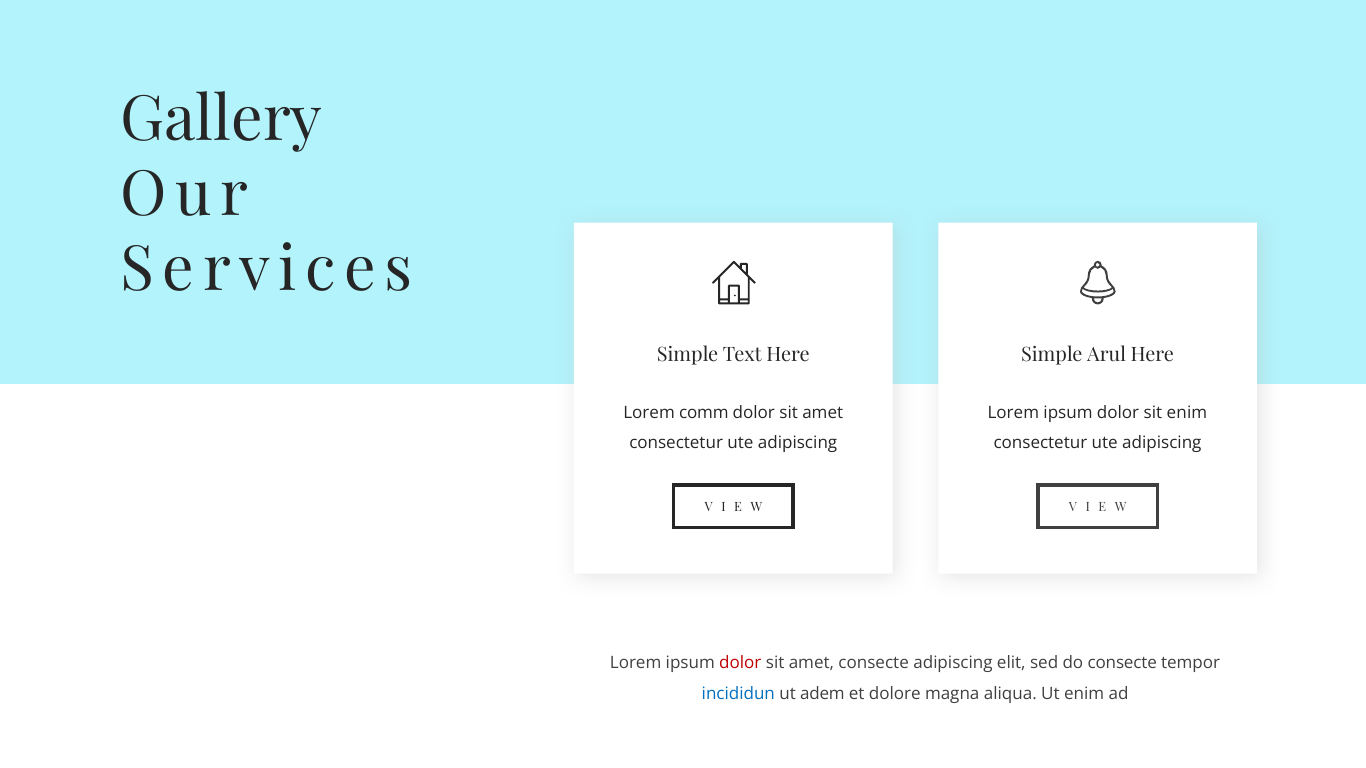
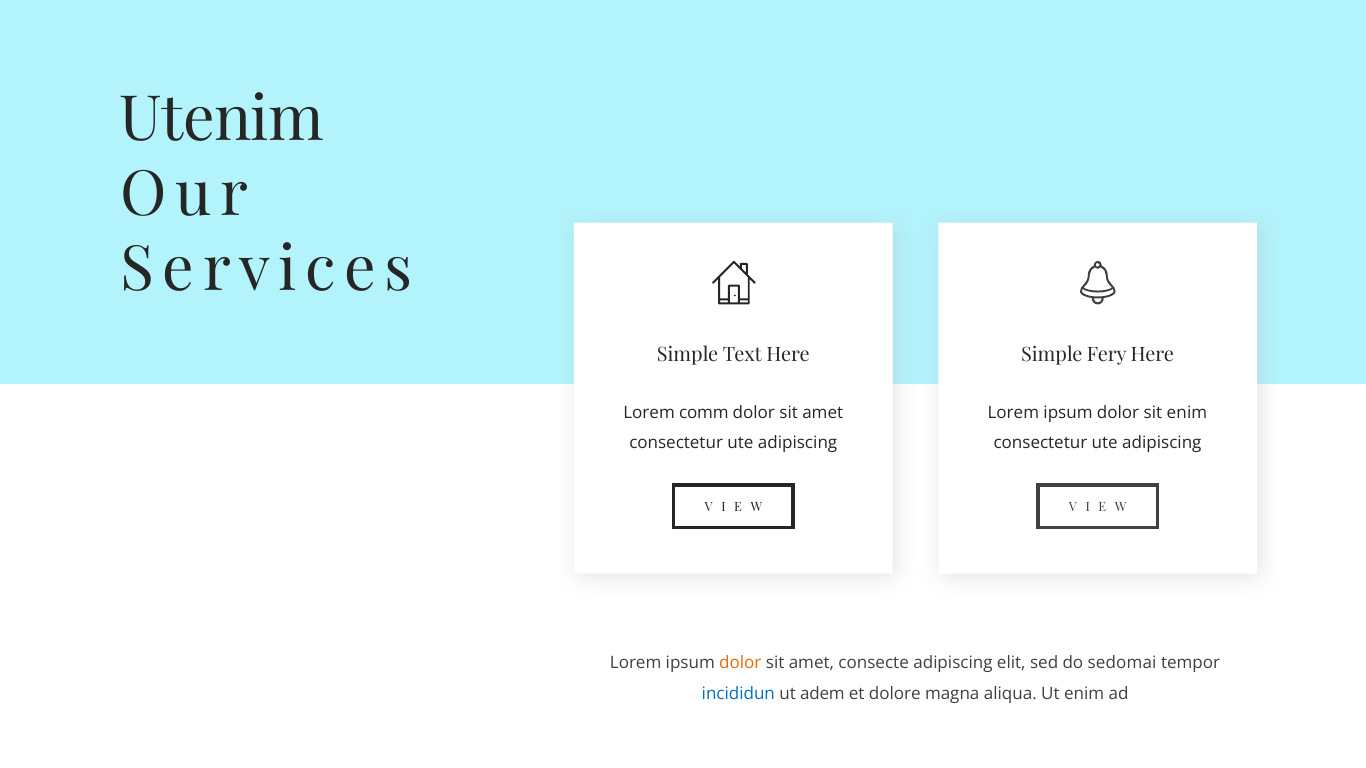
Gallery: Gallery -> Utenim (222, 120)
Arul: Arul -> Fery (1107, 355)
dolor colour: red -> orange (740, 664)
do consecte: consecte -> sedomai (1122, 664)
